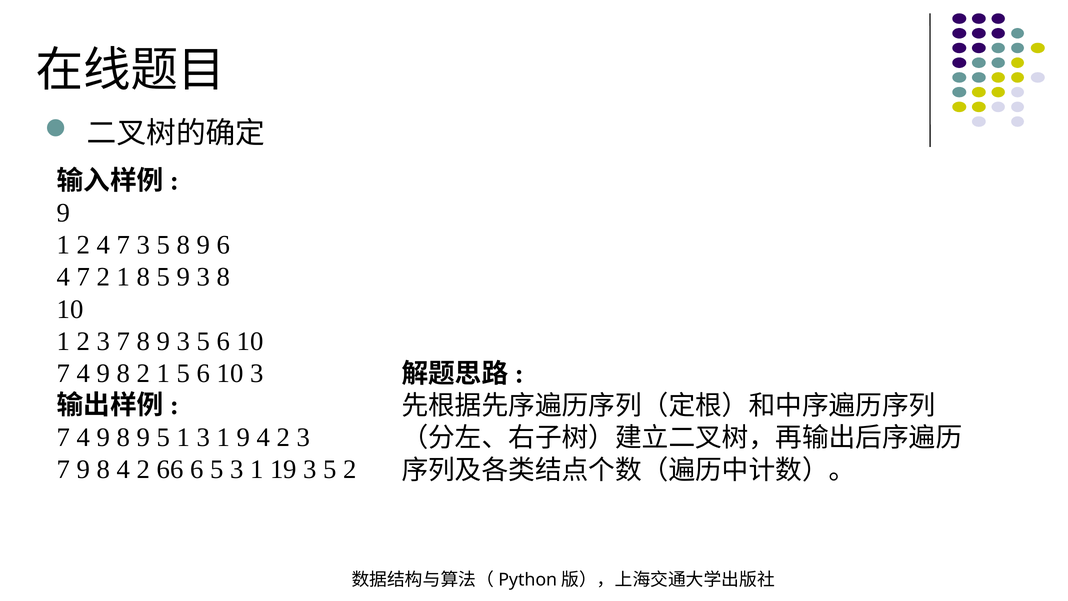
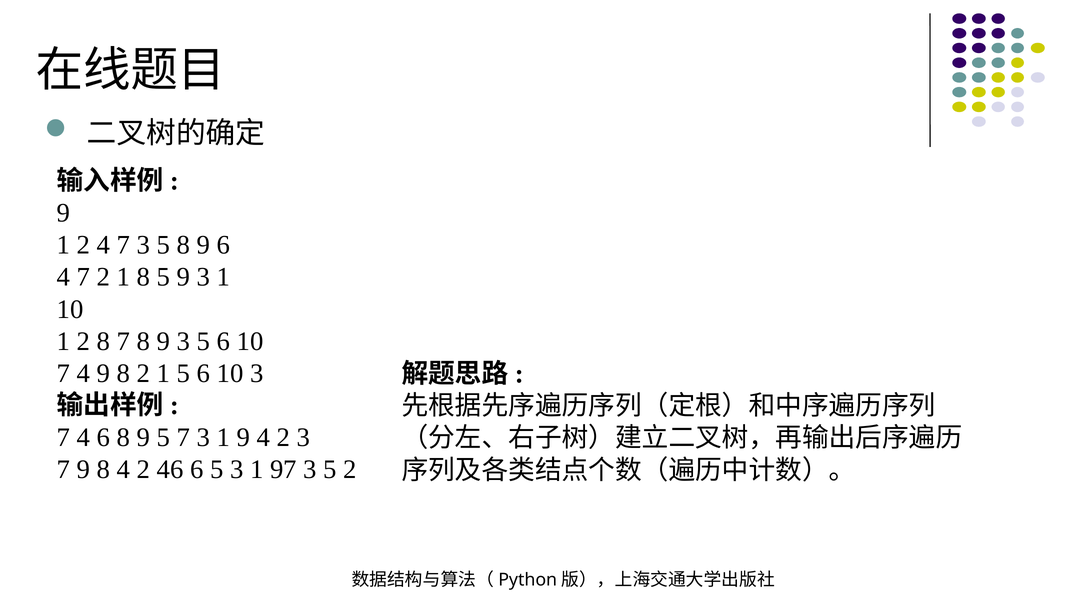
9 3 8: 8 -> 1 (223, 277)
1 2 3: 3 -> 8 (103, 341)
9: 9 -> 6 (103, 437)
5 1: 1 -> 7 (183, 437)
66: 66 -> 46 (170, 469)
19: 19 -> 97 (283, 469)
